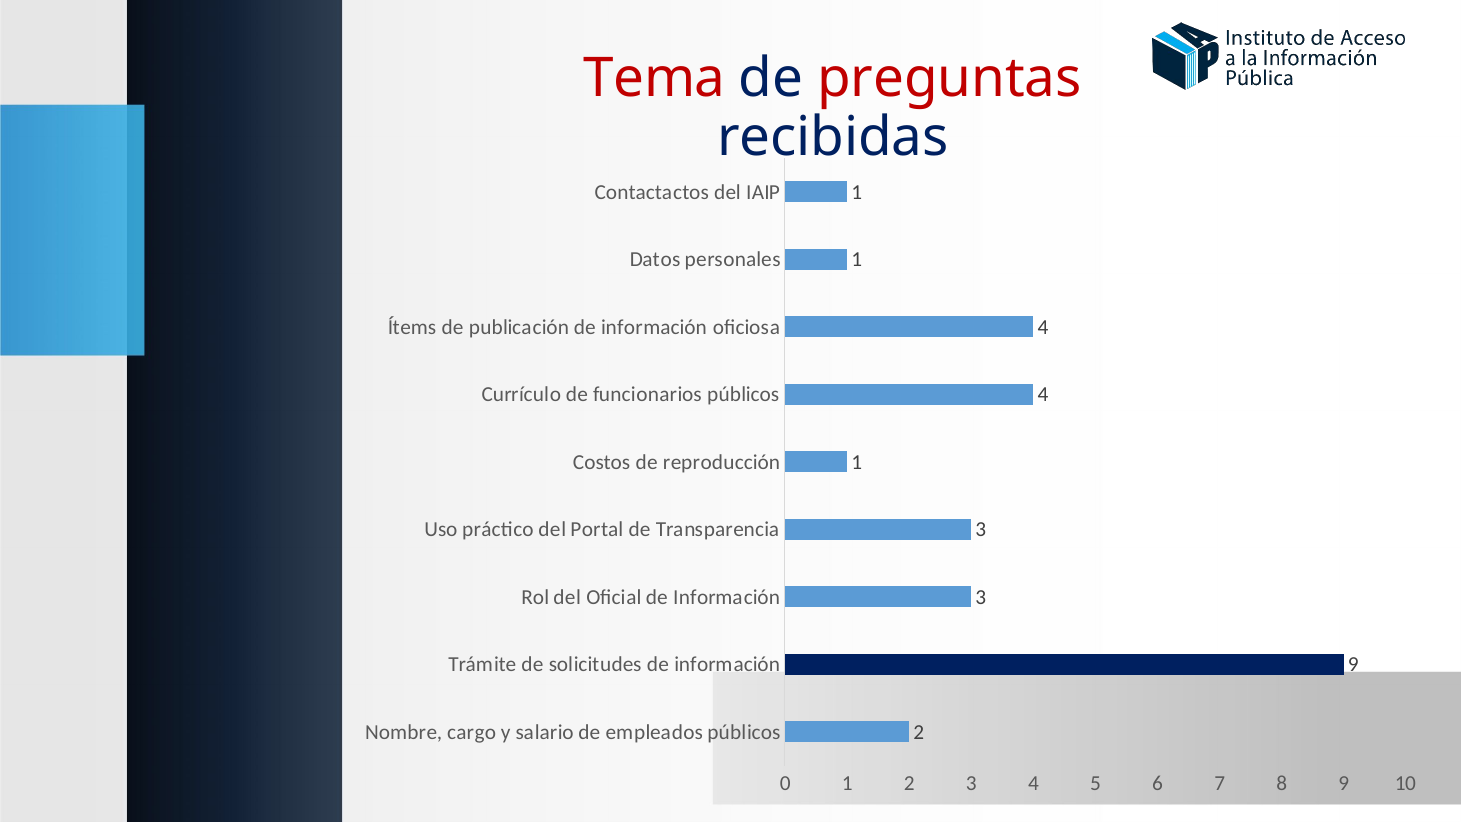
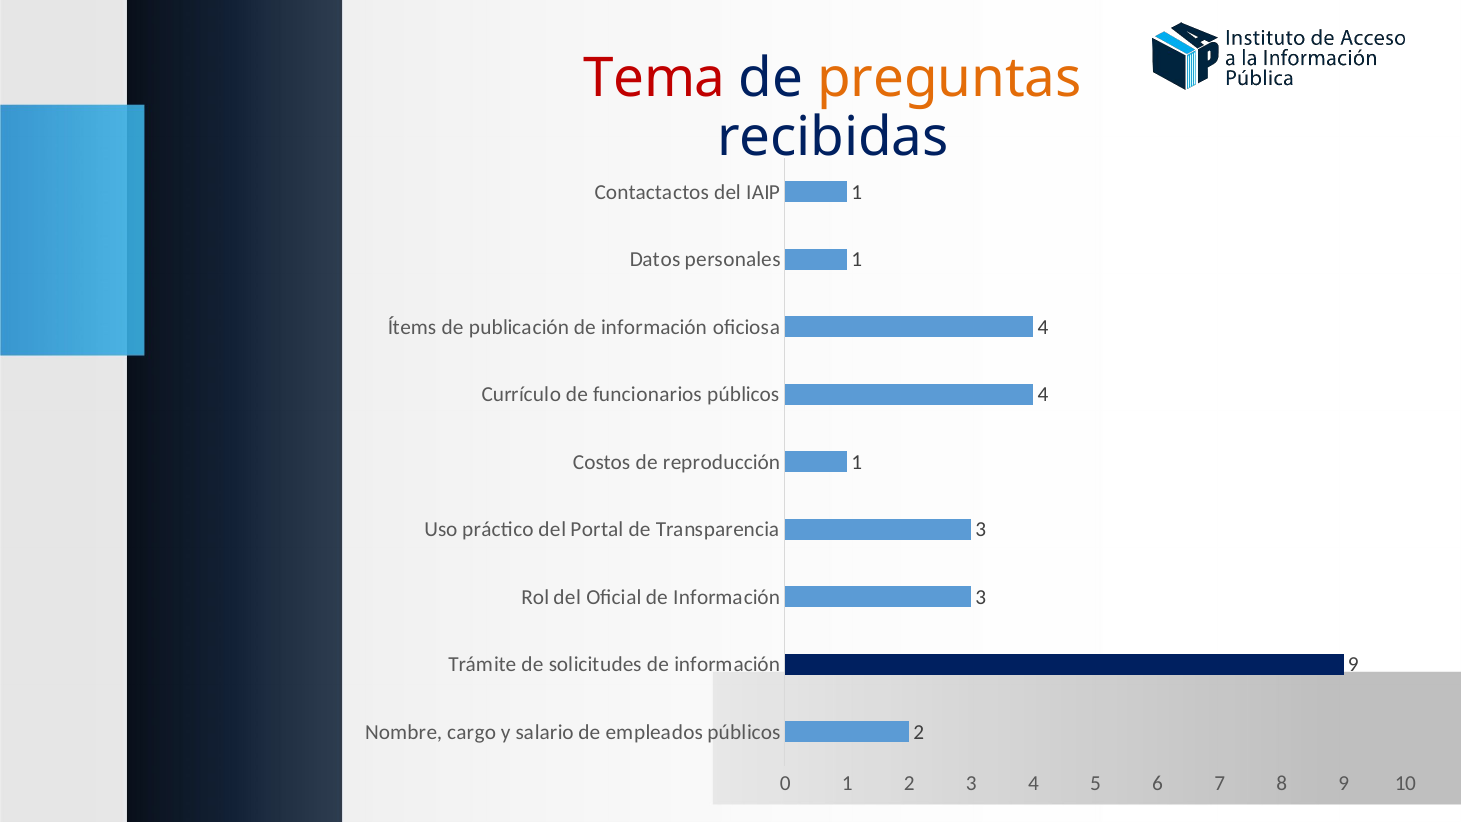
preguntas colour: red -> orange (949, 78)
